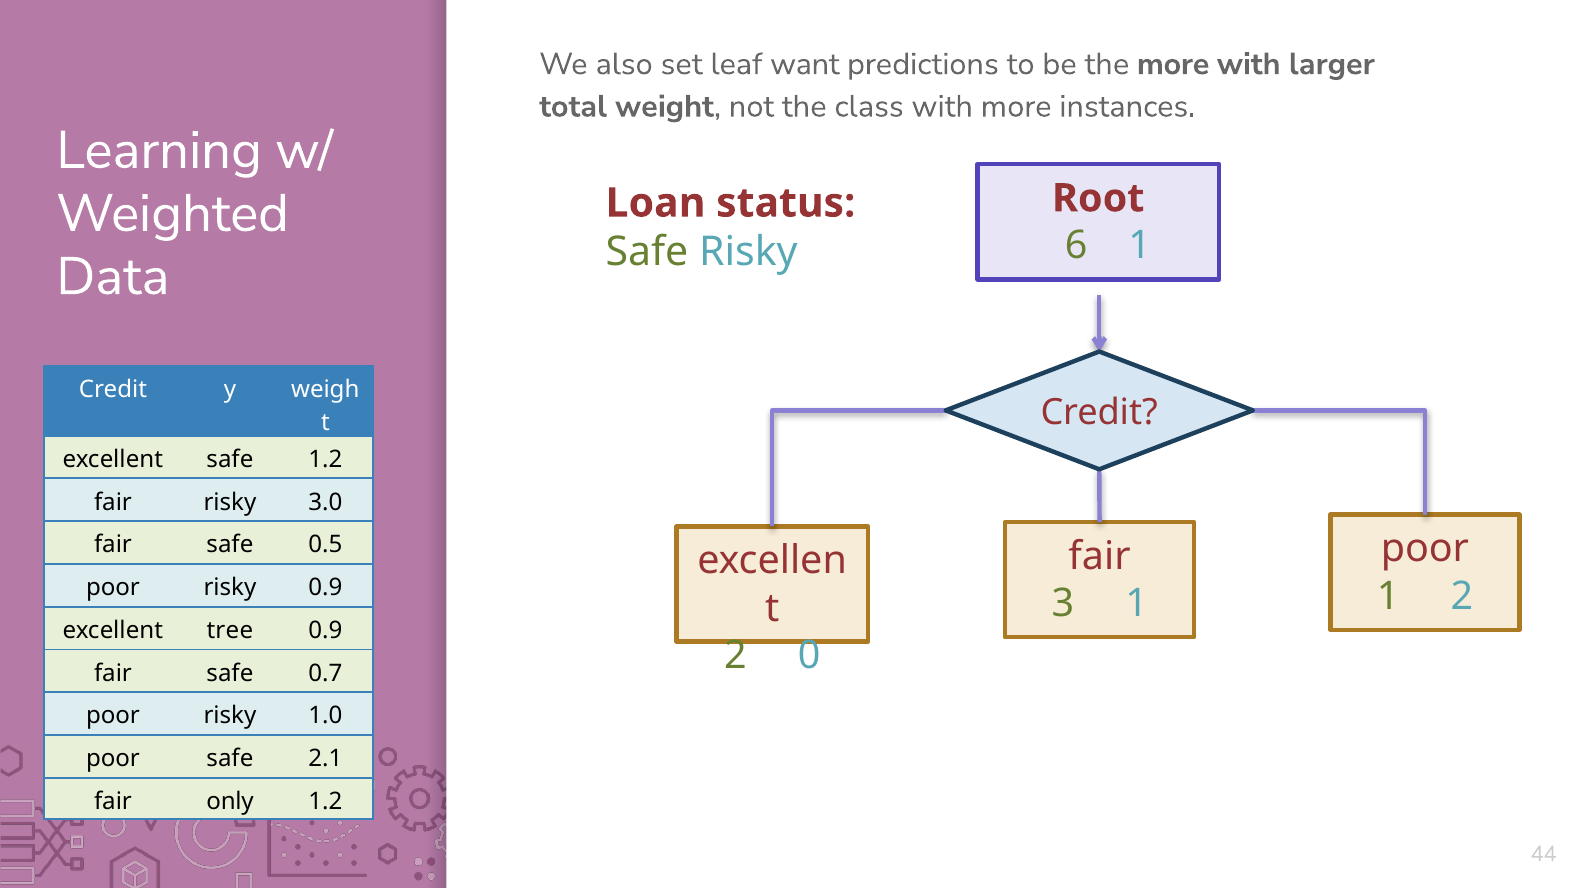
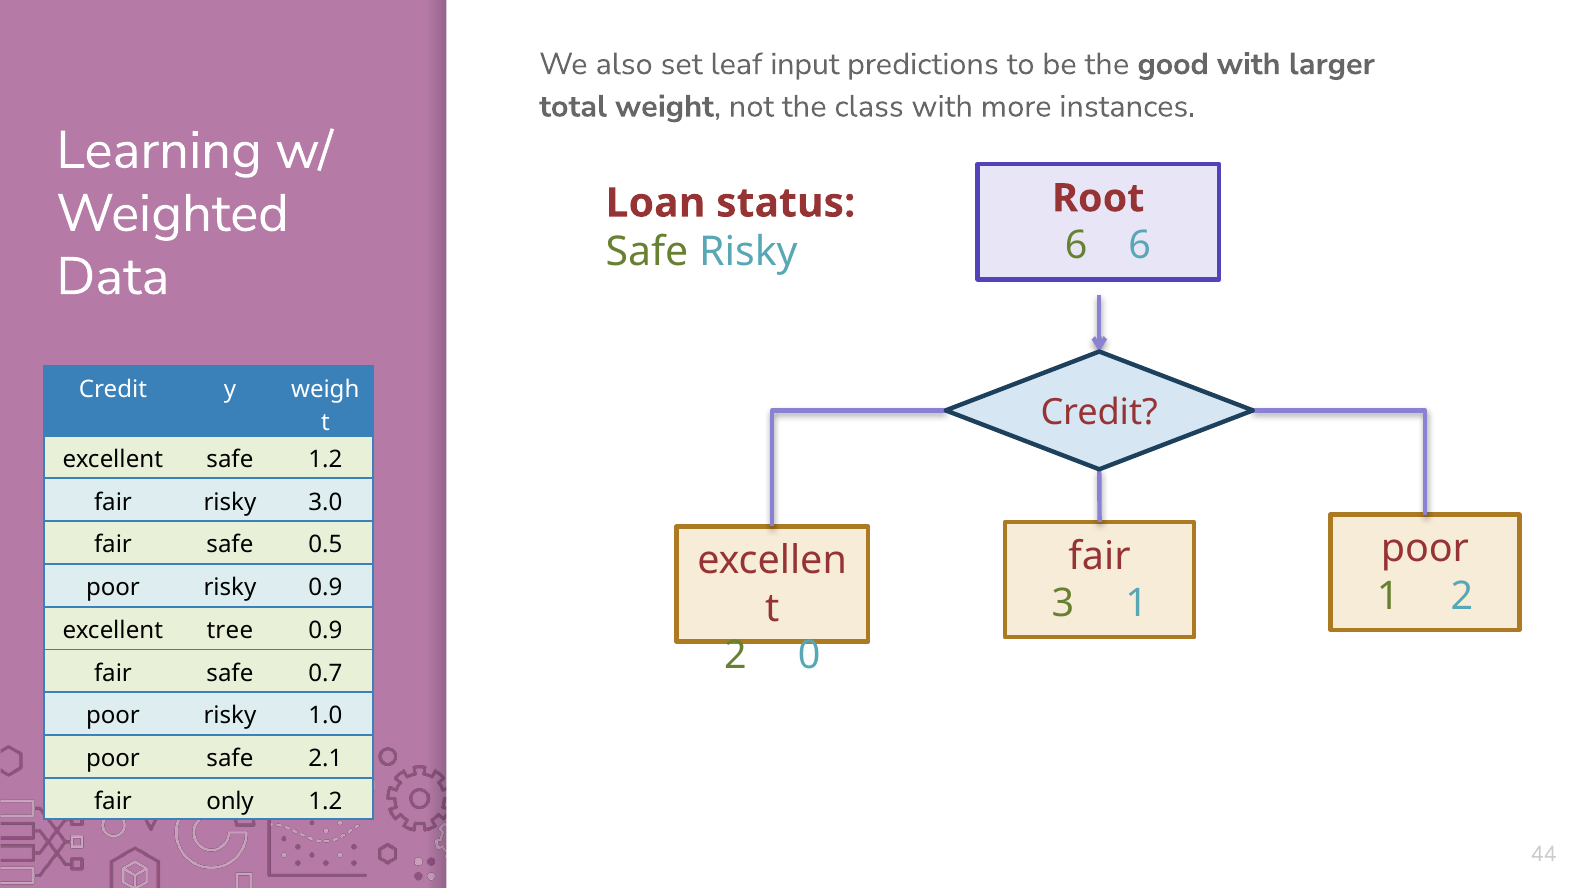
want: want -> input (805, 64)
the more: more -> good (1173, 64)
6 1: 1 -> 6 (1140, 246)
